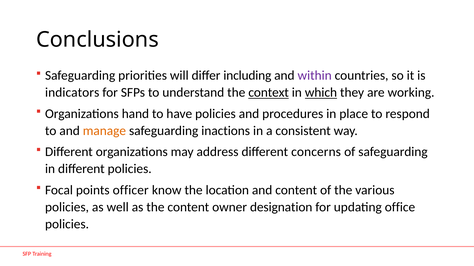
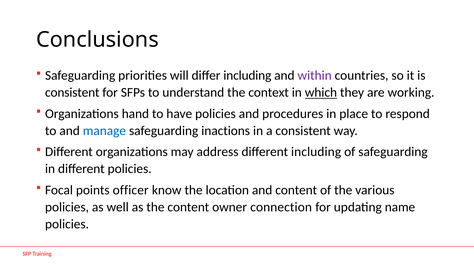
indicators: indicators -> consistent (72, 93)
context underline: present -> none (269, 93)
manage colour: orange -> blue (104, 131)
different concerns: concerns -> including (316, 152)
designation: designation -> connection (281, 208)
office: office -> name (400, 208)
